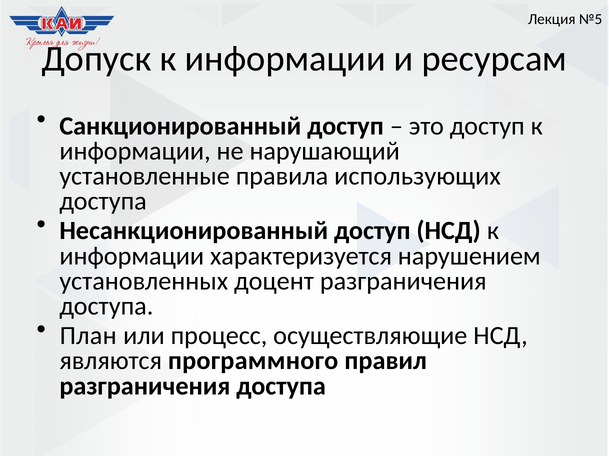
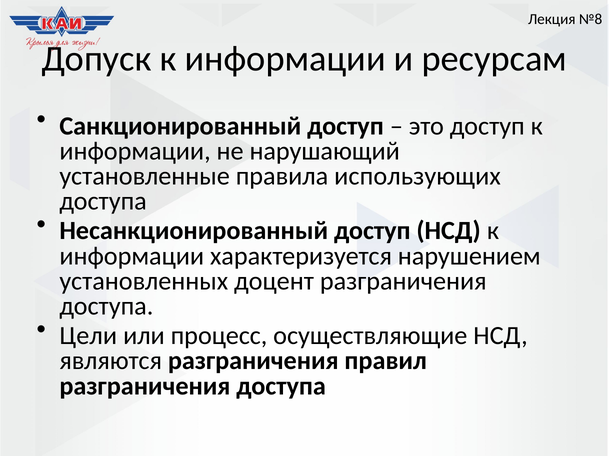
№5: №5 -> №8 (591, 19)
План: План -> Цели (88, 336)
являются программного: программного -> разграничения (253, 361)
